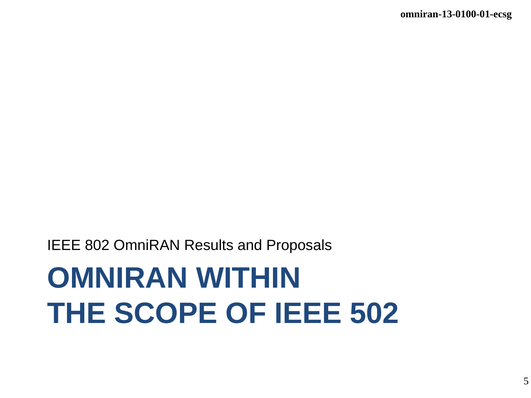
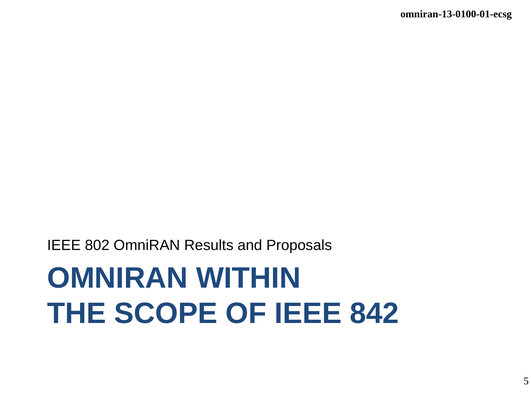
502: 502 -> 842 (374, 314)
